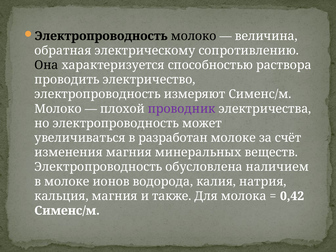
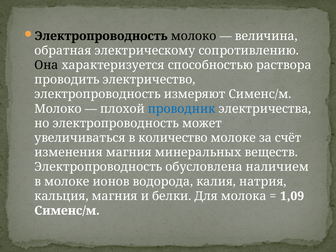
проводник colour: purple -> blue (182, 109)
разработан: разработан -> количество (173, 138)
также: также -> белки (172, 196)
0,42: 0,42 -> 1,09 (292, 196)
